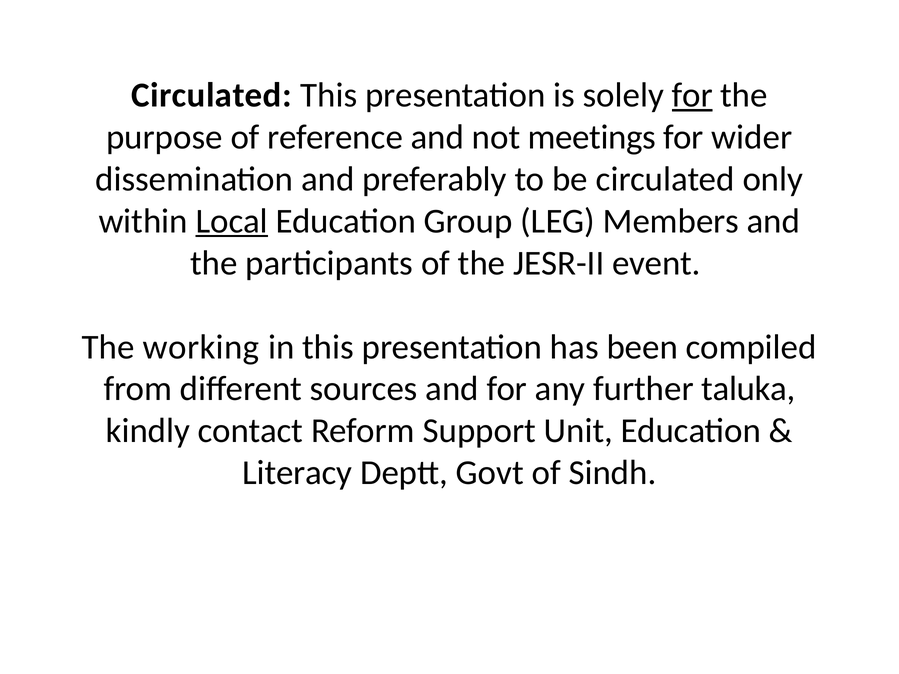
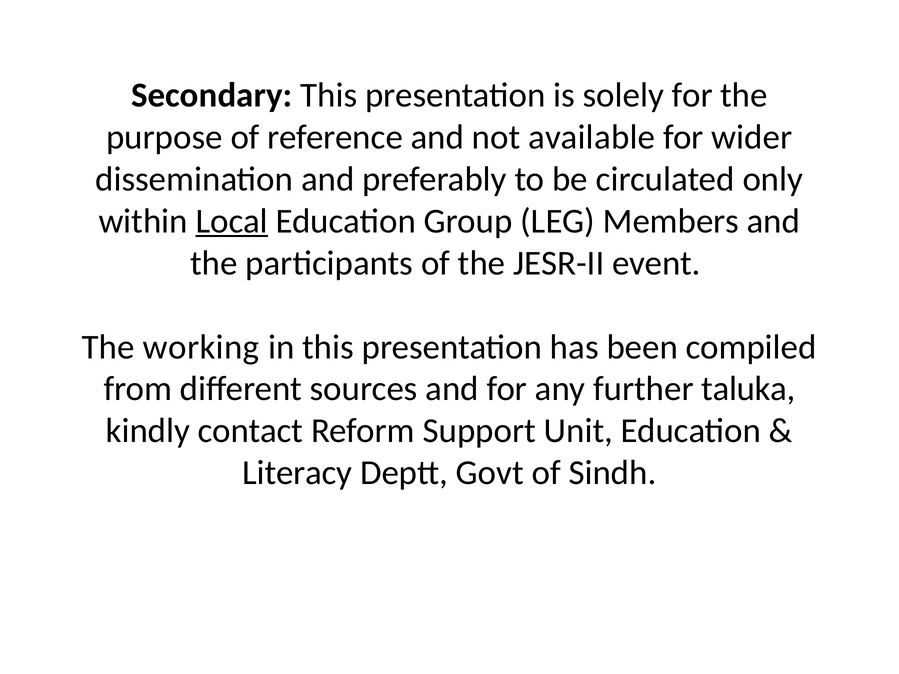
Circulated: Circulated -> Secondary (212, 95)
for underline: present -> none (692, 95)
meetings: meetings -> available (592, 137)
